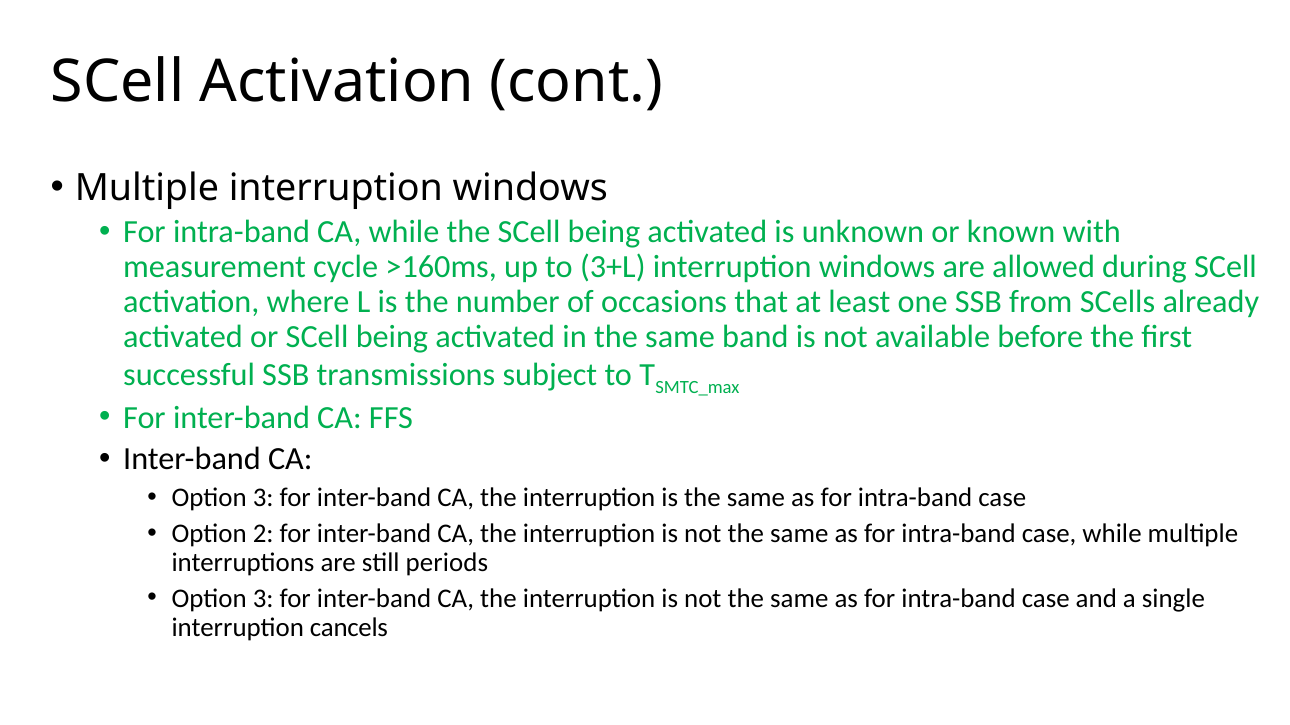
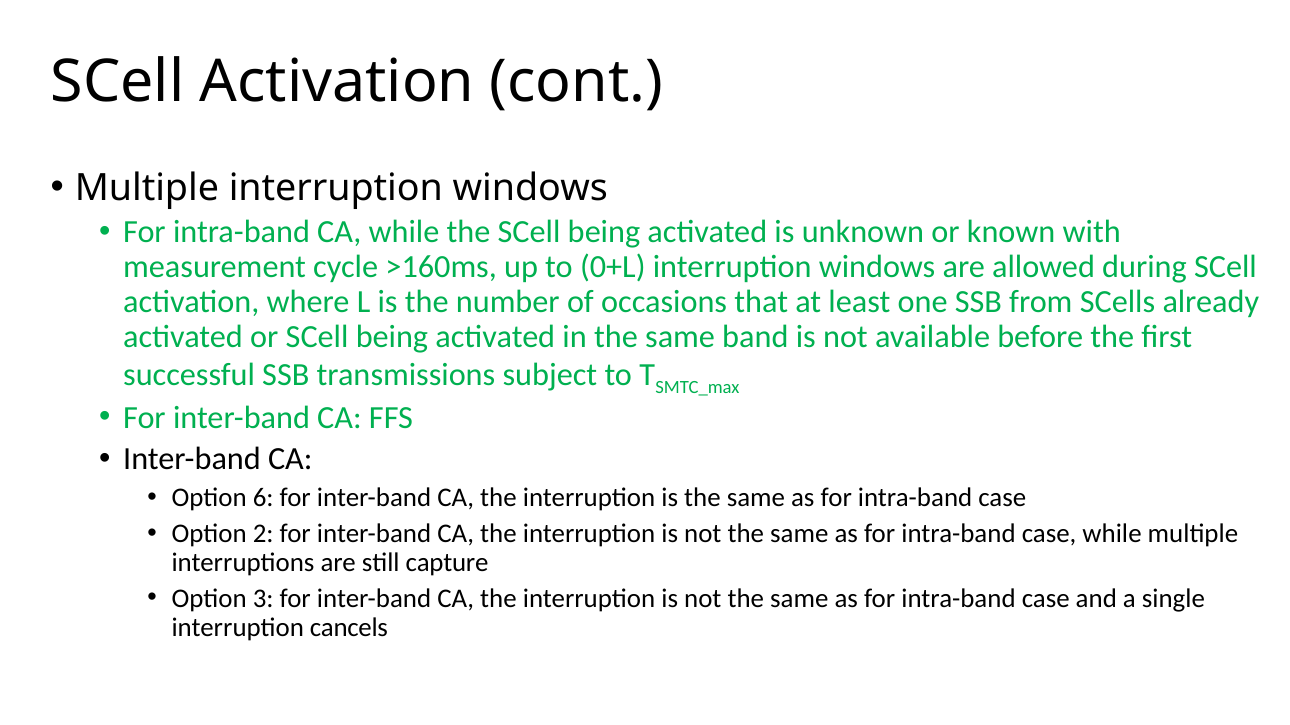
3+L: 3+L -> 0+L (613, 267)
3: 3 -> 6 (263, 498)
periods: periods -> capture (447, 563)
